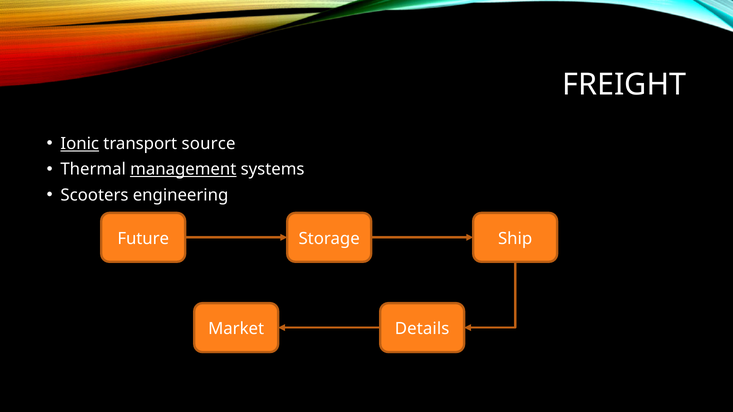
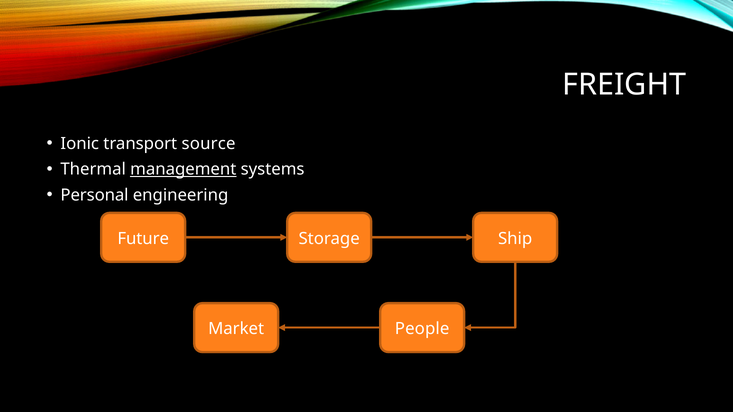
Ionic underline: present -> none (80, 144)
Scooters: Scooters -> Personal (95, 195)
Details: Details -> People (422, 329)
